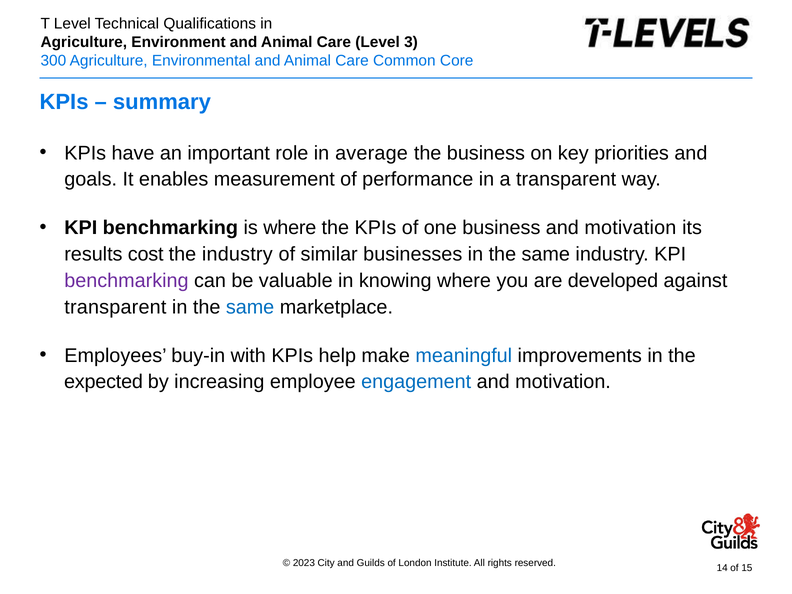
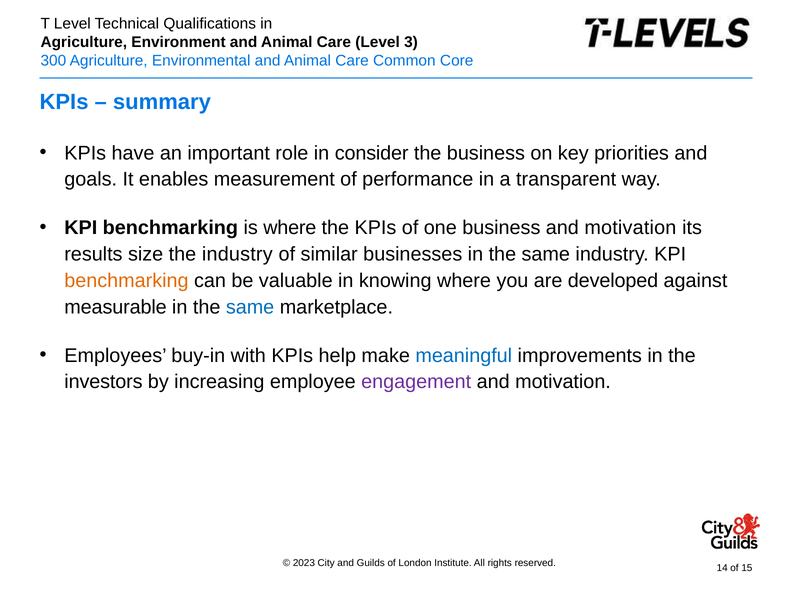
average: average -> consider (372, 153)
cost: cost -> size (146, 254)
benchmarking colour: purple -> orange (126, 281)
transparent: transparent -> measurable (116, 307)
expected: expected -> investors (103, 382)
engagement colour: blue -> purple (416, 382)
